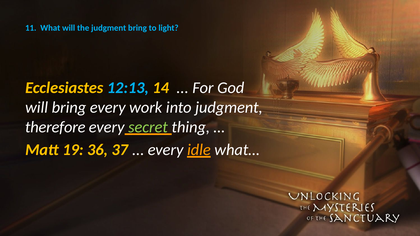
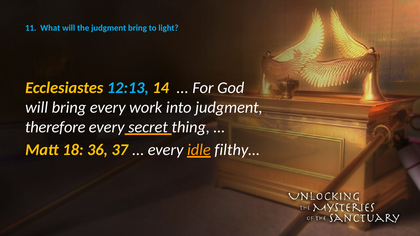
secret colour: light green -> white (148, 127)
19: 19 -> 18 (73, 150)
what…: what… -> filthy… (237, 150)
